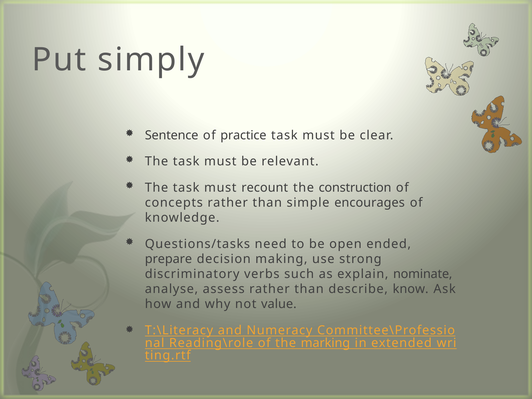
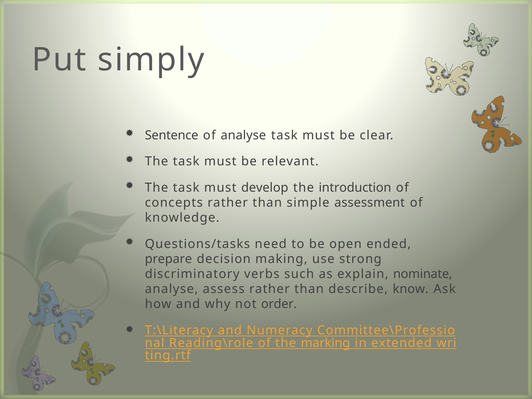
of practice: practice -> analyse (243, 135)
recount: recount -> develop (265, 188)
construction: construction -> introduction (355, 188)
encourages: encourages -> assessment (370, 203)
value: value -> order (279, 304)
